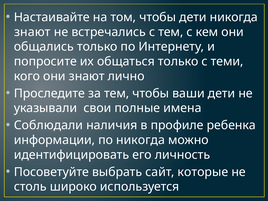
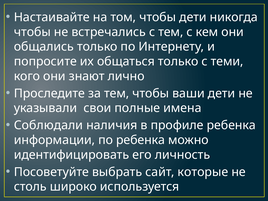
знают: знают -> чтобы (32, 32)
по никогда: никогда -> ребенка (141, 140)
